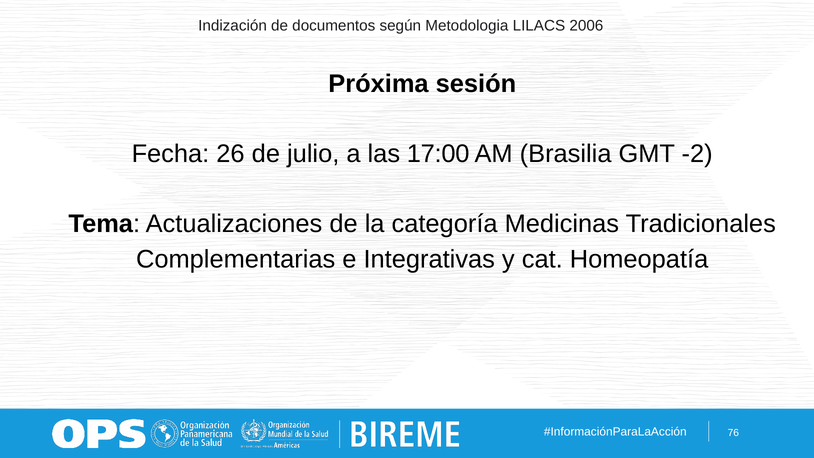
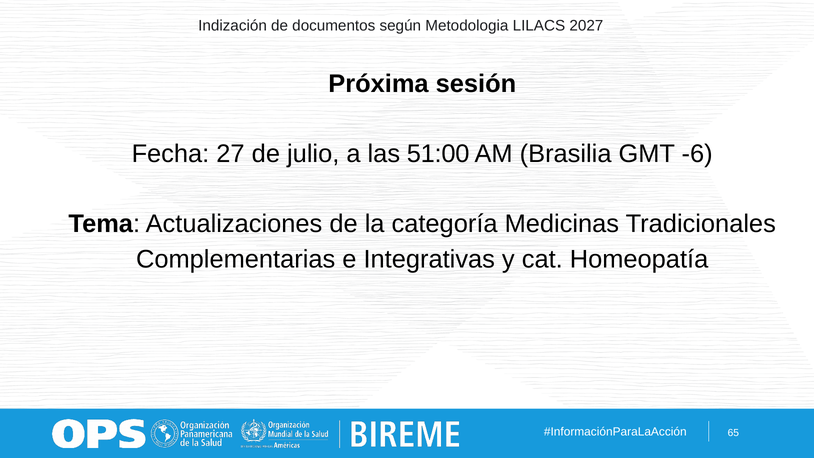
2006: 2006 -> 2027 (586, 26)
26: 26 -> 27 (230, 154)
17:00: 17:00 -> 51:00 (438, 154)
-2: -2 -> -6 (697, 154)
76: 76 -> 65 (733, 433)
